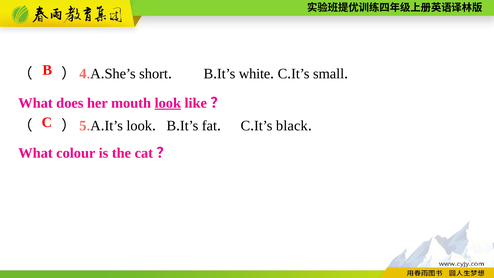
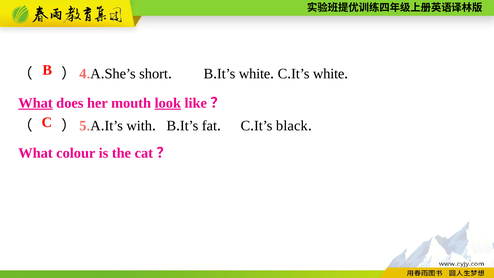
small: small -> white (329, 74)
What underline: none -> present (36, 103)
look: look -> with (139, 126)
